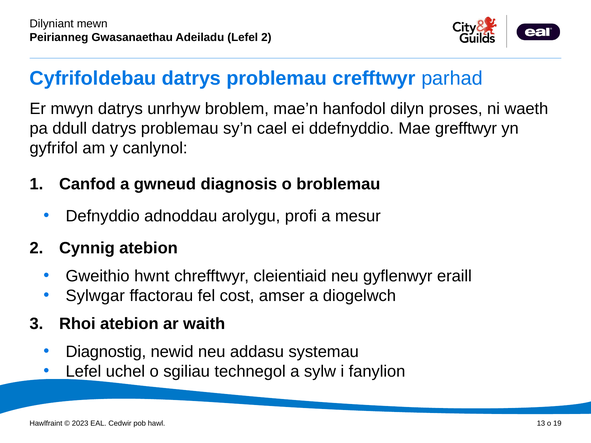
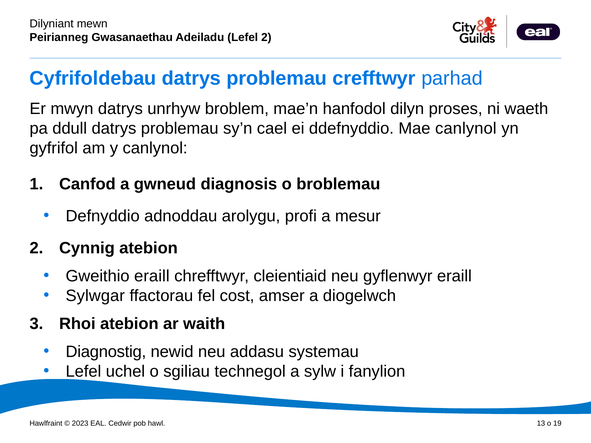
Mae grefftwyr: grefftwyr -> canlynol (466, 128)
Gweithio hwnt: hwnt -> eraill (152, 276)
